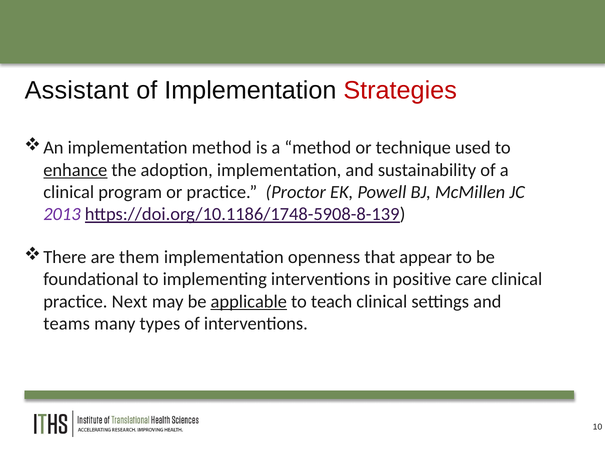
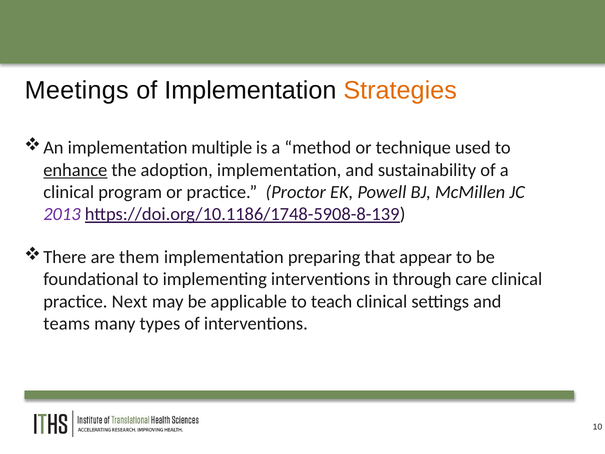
Assistant: Assistant -> Meetings (77, 90)
Strategies colour: red -> orange (400, 90)
implementation method: method -> multiple (222, 148)
openness: openness -> preparing (324, 257)
positive: positive -> through (422, 279)
applicable underline: present -> none (249, 301)
